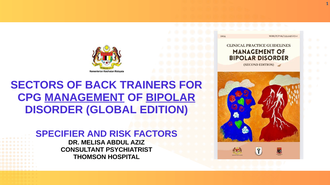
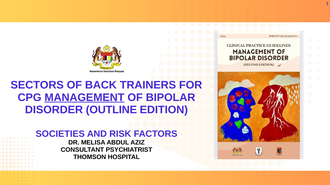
BIPOLAR underline: present -> none (171, 98)
GLOBAL: GLOBAL -> OUTLINE (111, 110)
SPECIFIER: SPECIFIER -> SOCIETIES (60, 134)
